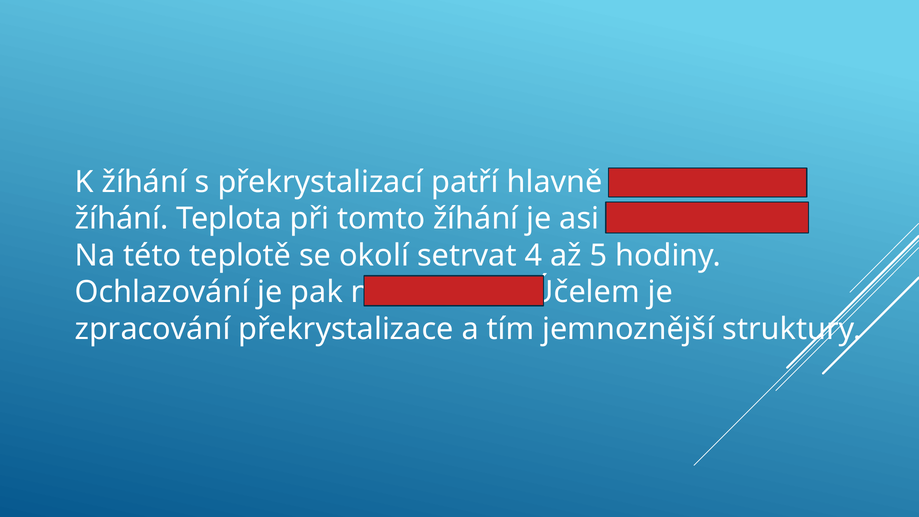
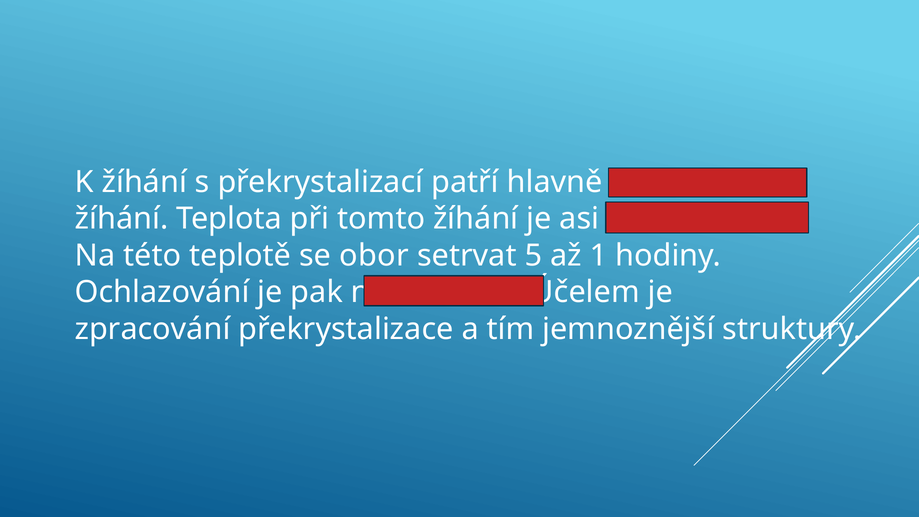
okolí: okolí -> obor (374, 256)
4: 4 -> 5 (533, 256)
5: 5 -> 1 (598, 256)
